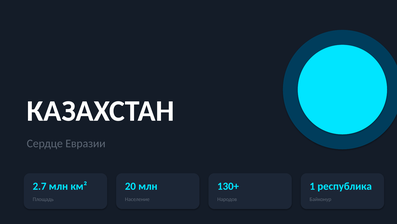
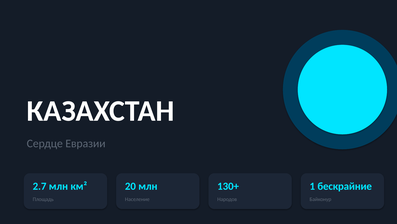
республика: республика -> бескрайние (345, 186)
